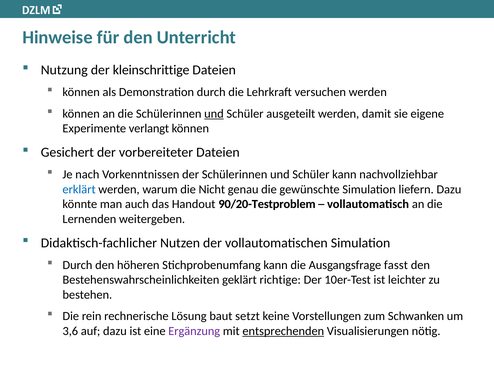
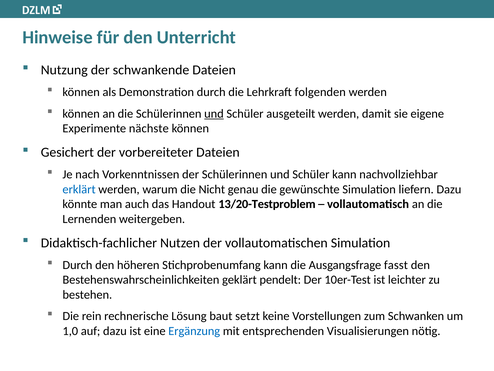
kleinschrittige: kleinschrittige -> schwankende (151, 70)
versuchen: versuchen -> folgenden (320, 92)
verlangt: verlangt -> nächste (149, 128)
90/20-Testproblem: 90/20-Testproblem -> 13/20-Testproblem (267, 204)
richtige: richtige -> pendelt (280, 280)
3,6: 3,6 -> 1,0 (70, 331)
Ergänzung colour: purple -> blue (194, 331)
entsprechenden underline: present -> none (283, 331)
